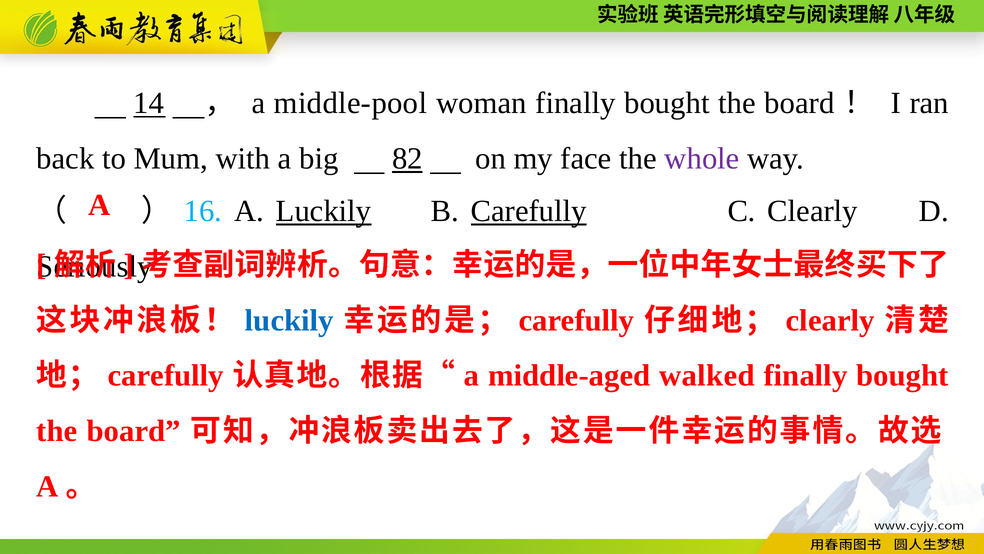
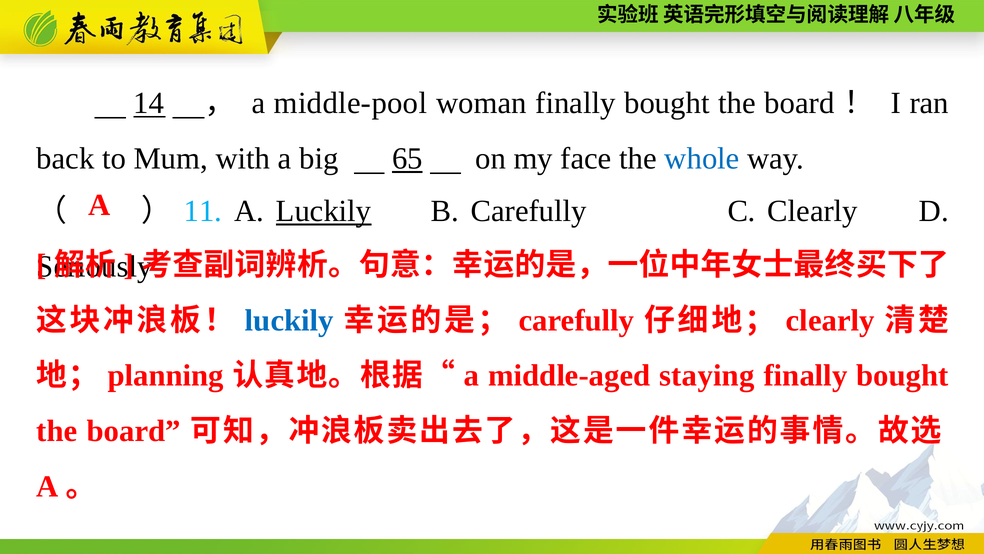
82: 82 -> 65 (407, 158)
whole colour: purple -> blue (702, 158)
16: 16 -> 11 (203, 211)
Carefully underline: present -> none (529, 211)
carefully: carefully -> planning (166, 375)
walked: walked -> staying (707, 375)
